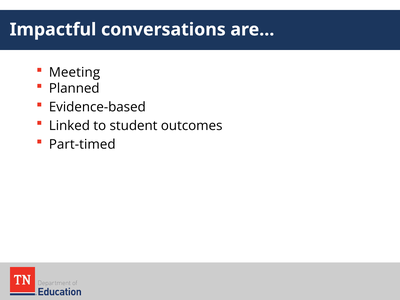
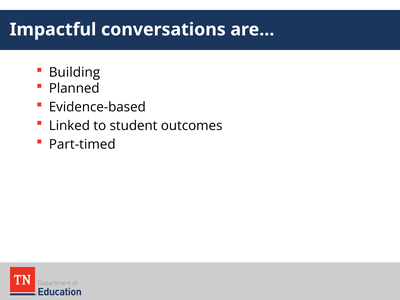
Meeting: Meeting -> Building (74, 72)
